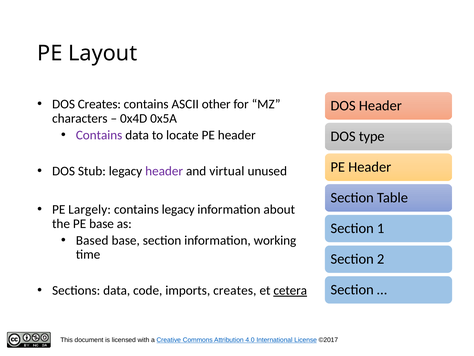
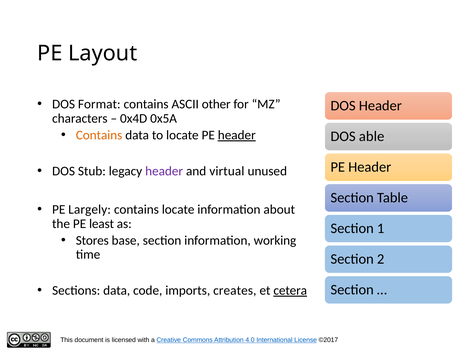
DOS Creates: Creates -> Format (99, 104)
Contains colour: purple -> orange (99, 135)
header underline: none -> present (237, 135)
type: type -> able (372, 136)
contains legacy: legacy -> locate (178, 209)
PE base: base -> least (102, 223)
Based: Based -> Stores (92, 240)
